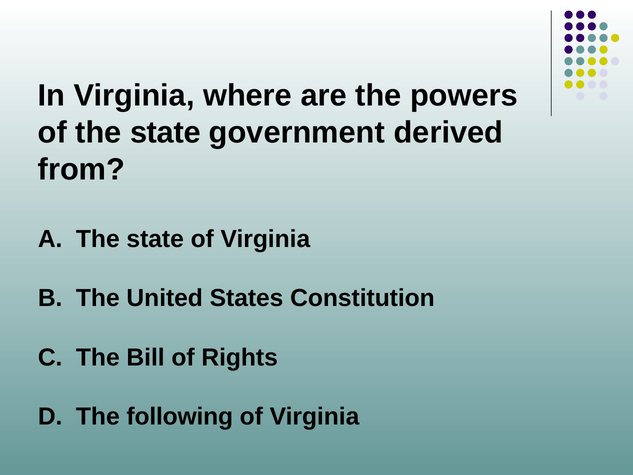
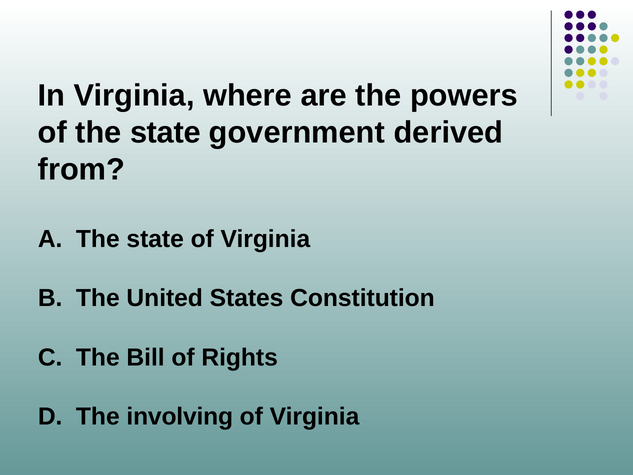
following: following -> involving (180, 416)
